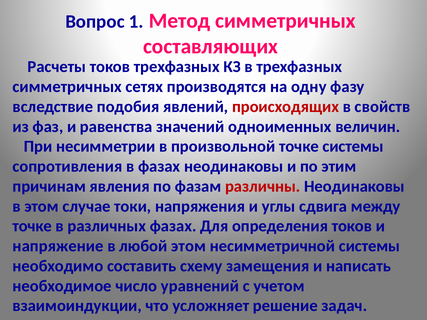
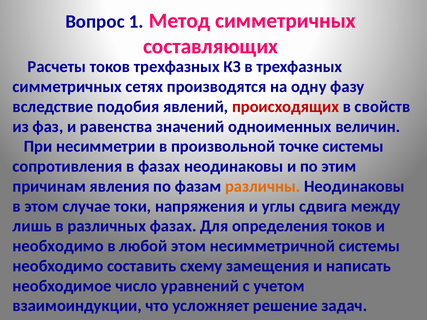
различны colour: red -> orange (263, 186)
точке: точке -> лишь (32, 226)
напряжение: напряжение -> необходимо (58, 246)
